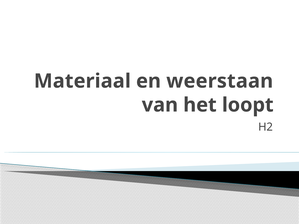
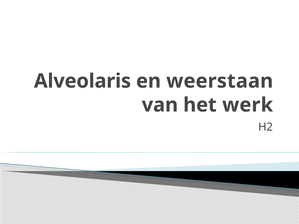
Materiaal: Materiaal -> Alveolaris (82, 81)
loopt: loopt -> werk (248, 105)
